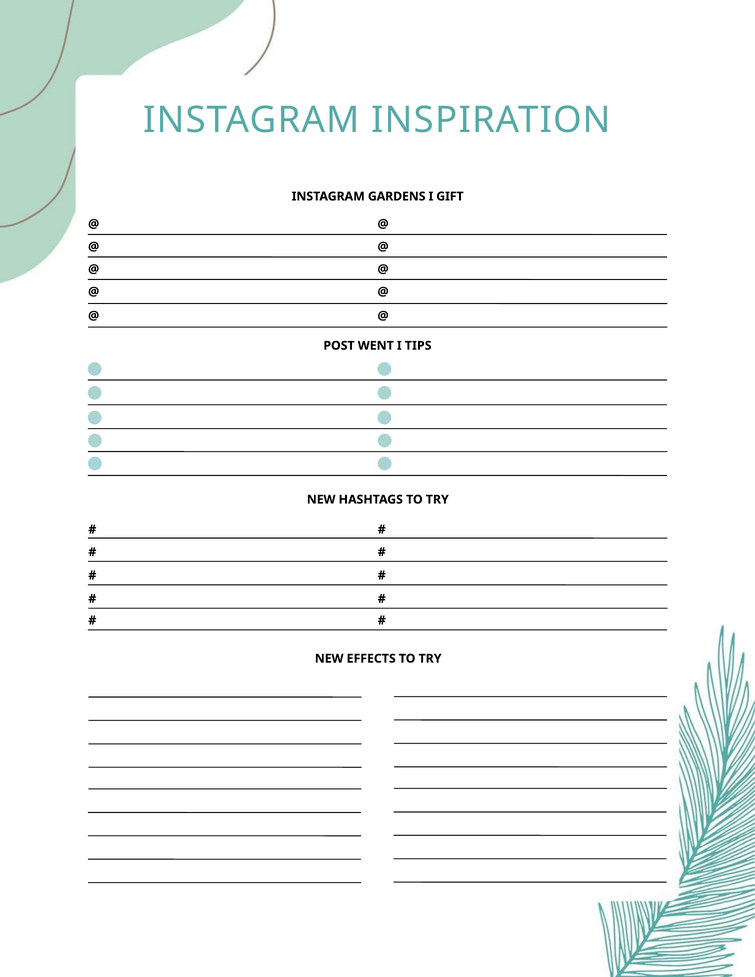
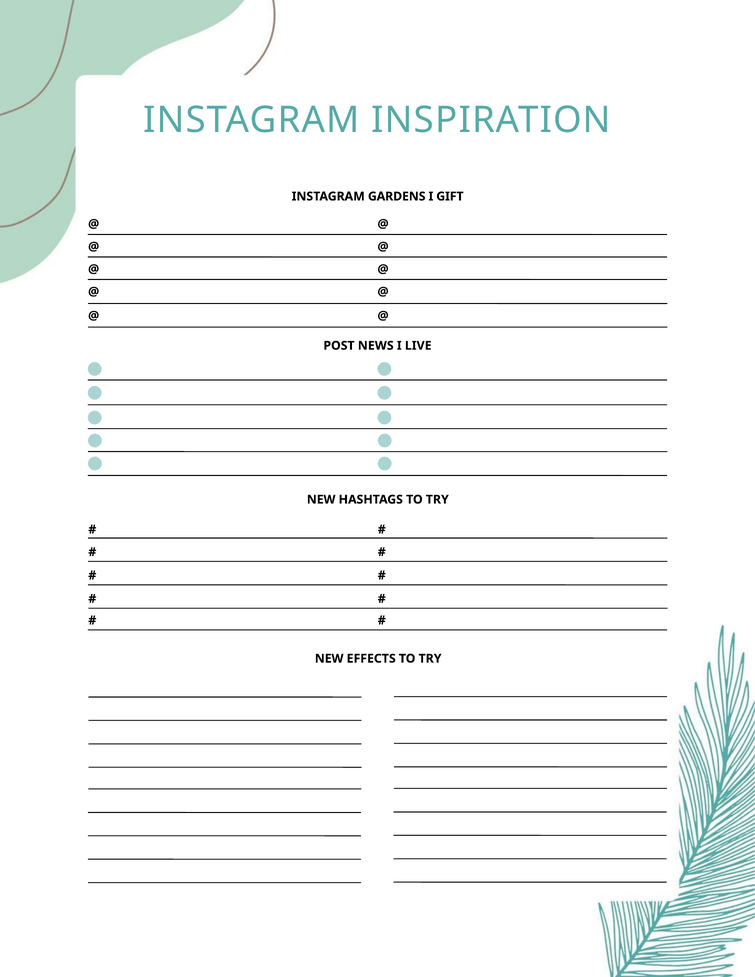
WENT: WENT -> NEWS (376, 346)
TIPS: TIPS -> LIVE (418, 346)
